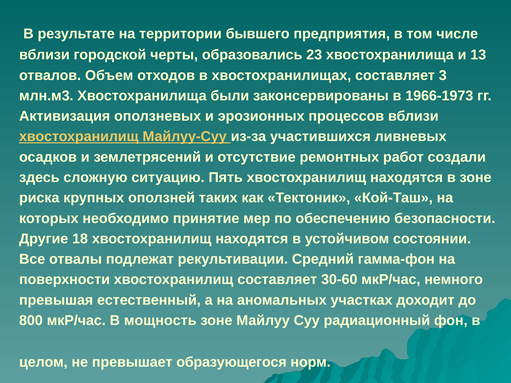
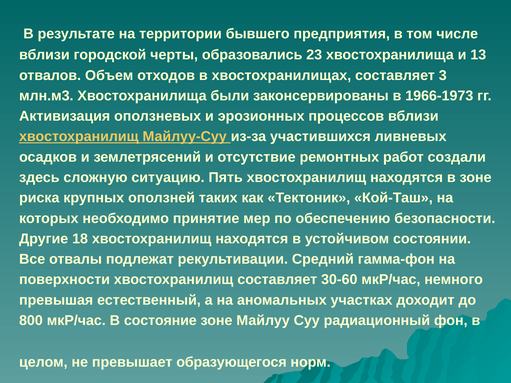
мощность: мощность -> состояние (160, 321)
